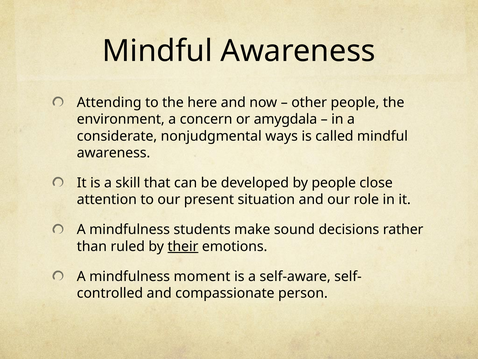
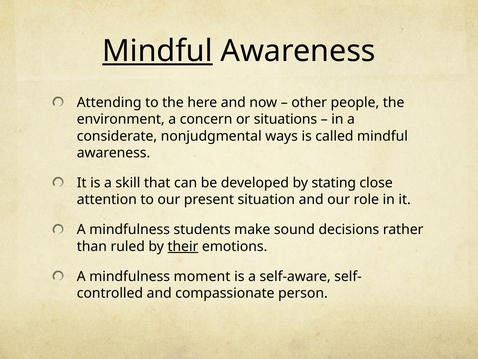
Mindful underline: none -> present (157, 51)
amygdala: amygdala -> situations (285, 119)
by people: people -> stating (334, 183)
